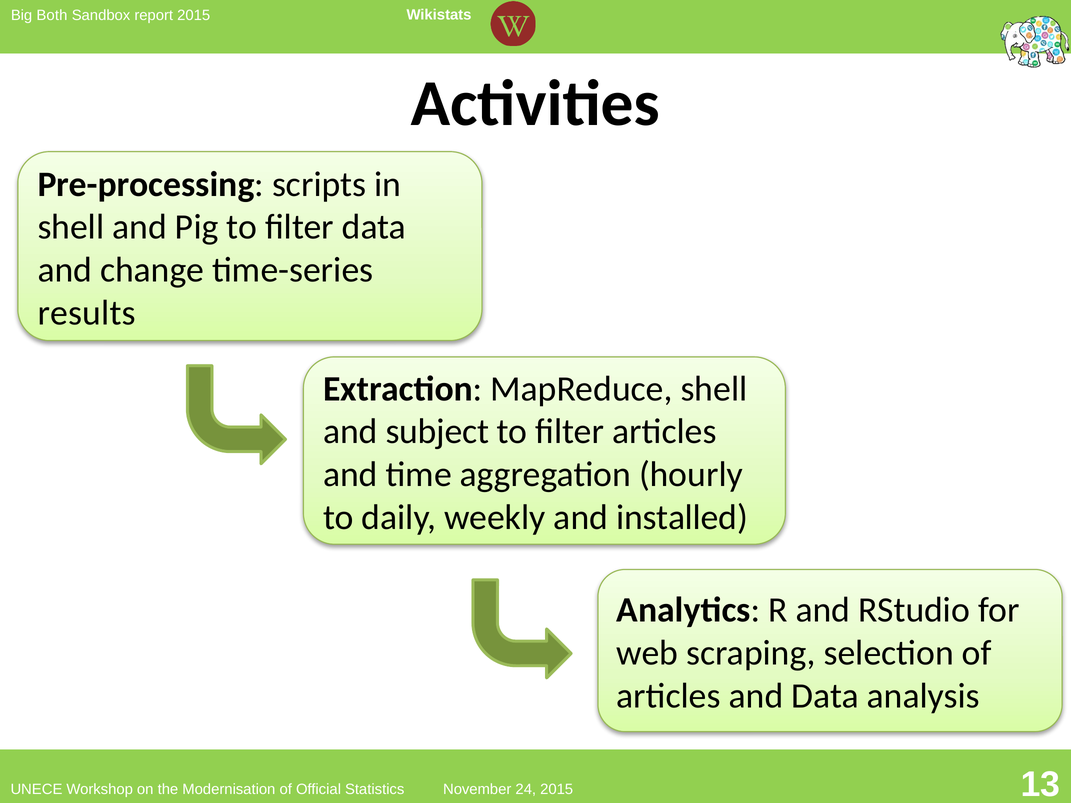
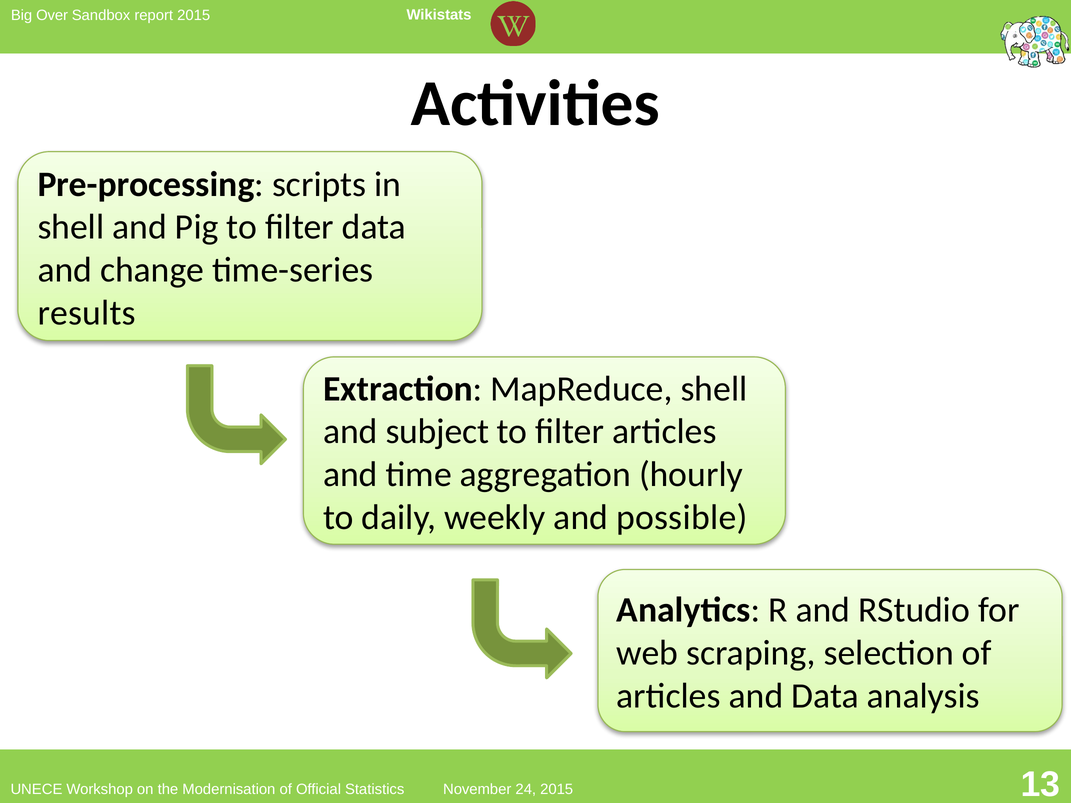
Both: Both -> Over (52, 15)
installed: installed -> possible (682, 517)
